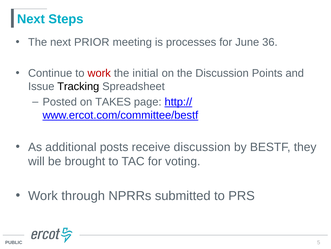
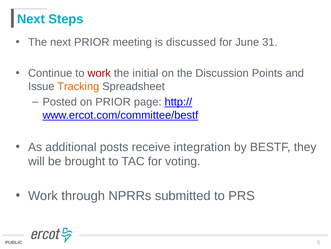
processes: processes -> discussed (191, 42)
36: 36 -> 31 (270, 42)
Tracking colour: black -> orange (78, 86)
on TAKES: TAKES -> PRIOR (113, 102)
receive discussion: discussion -> integration (202, 147)
